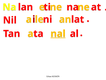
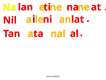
nal underline: present -> none (58, 33)
